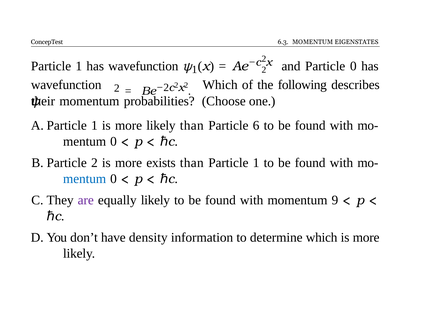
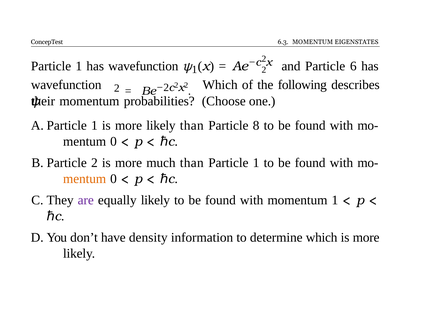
Particle 0: 0 -> 6 (353, 66)
6: 6 -> 8 (256, 126)
exists: exists -> much (161, 163)
mentum colour: blue -> orange (85, 179)
momentum 9: 9 -> 1 (335, 200)
